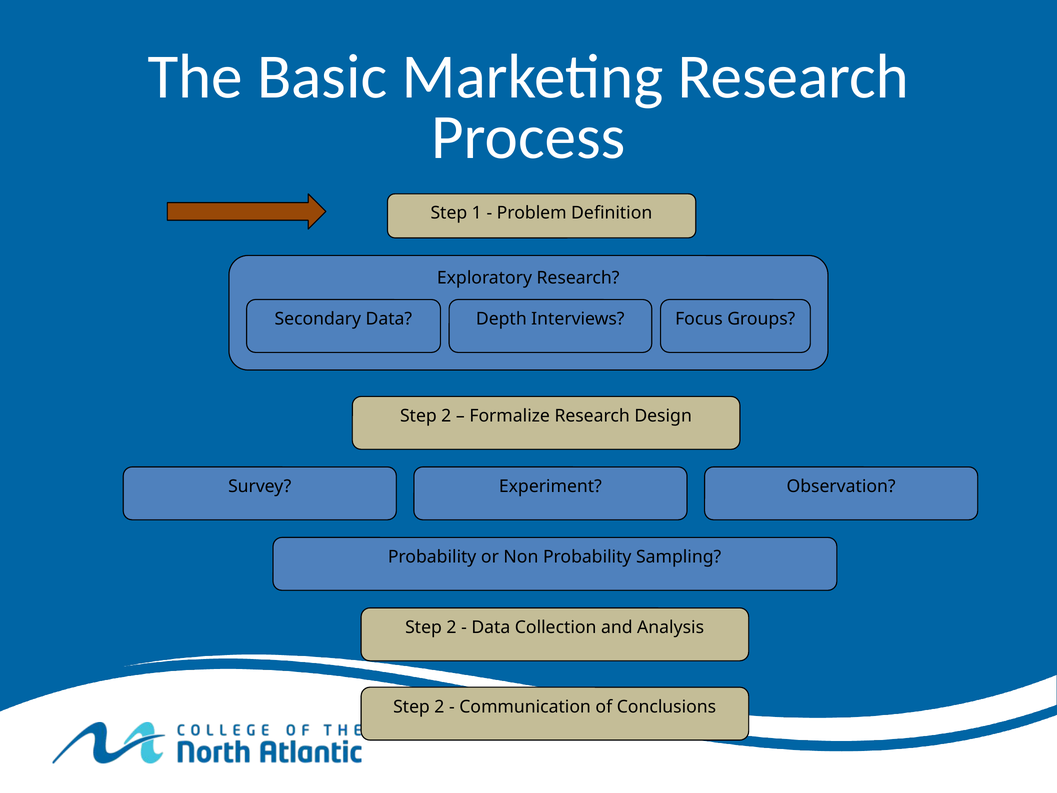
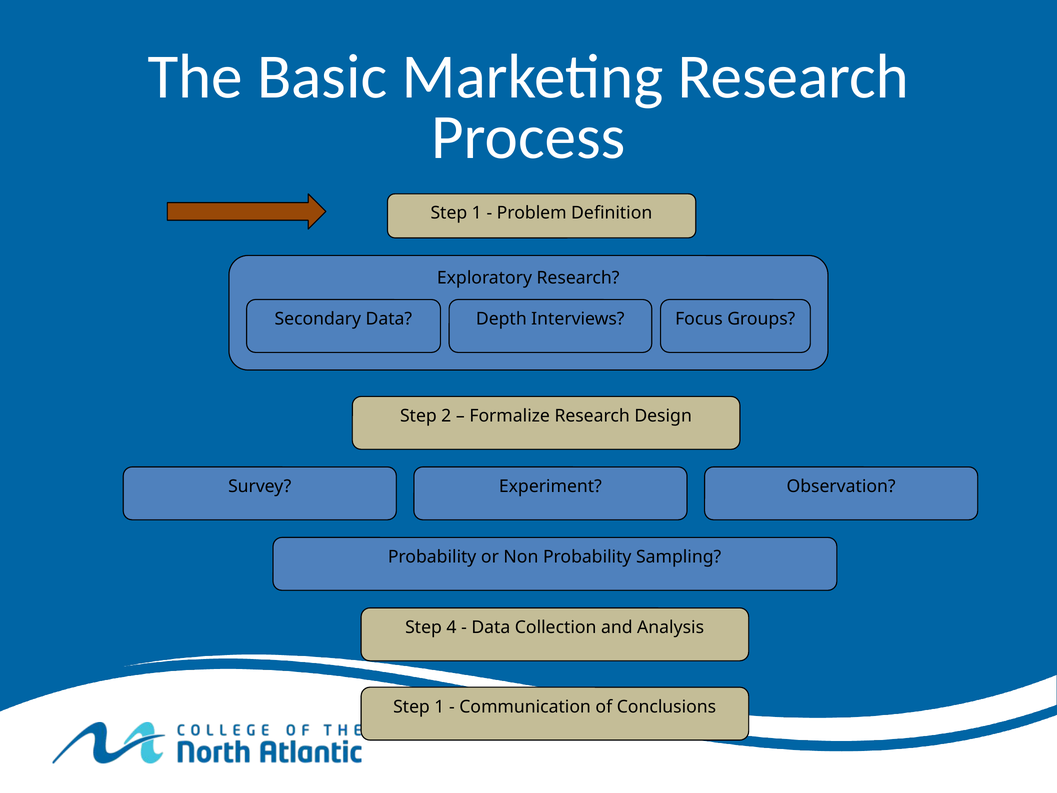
2: 2 -> 4 (451, 627)
2: 2 -> 1 (439, 707)
